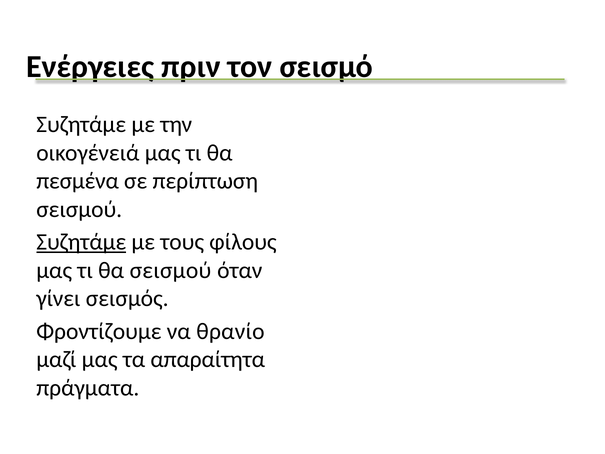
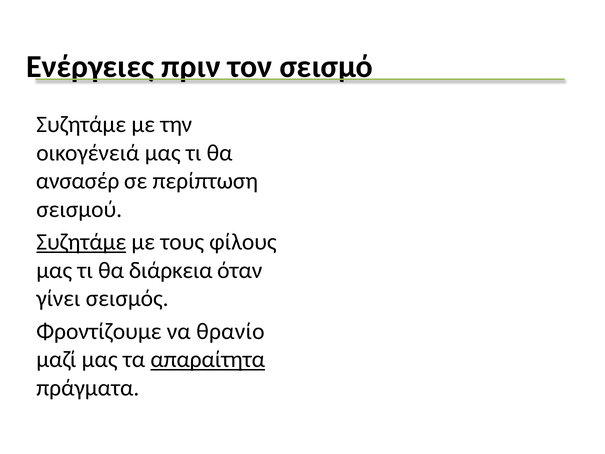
πεσμένα: πεσμένα -> ανσασέρ (78, 181)
θα σεισμού: σεισμού -> διάρκεια (171, 270)
απαραίτητα underline: none -> present (208, 359)
